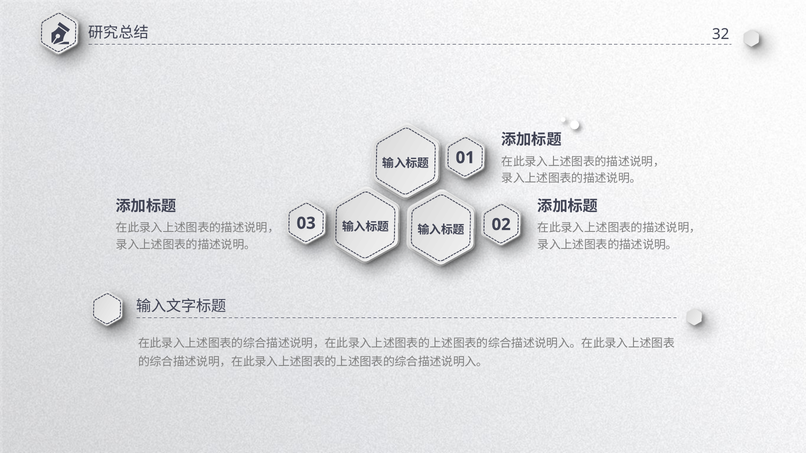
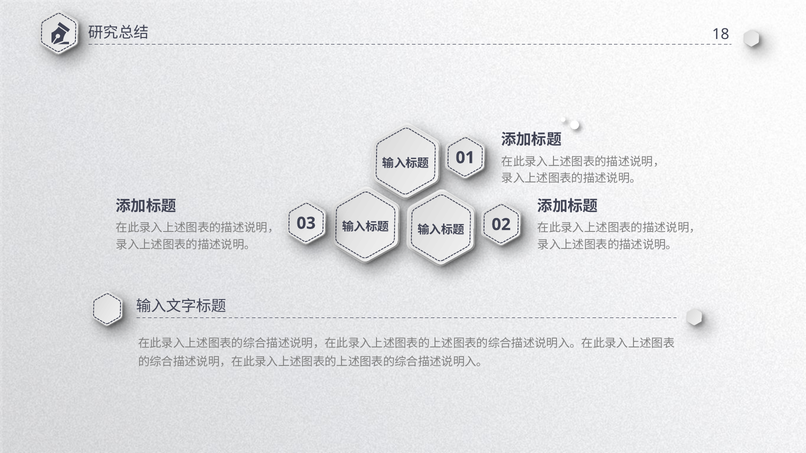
32: 32 -> 18 (721, 34)
